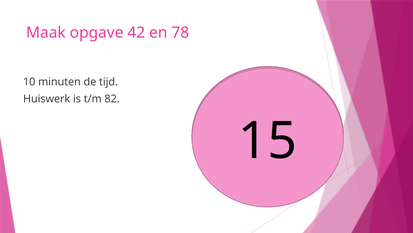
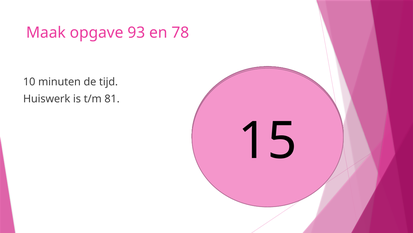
42: 42 -> 93 (136, 33)
82: 82 -> 81 (112, 99)
